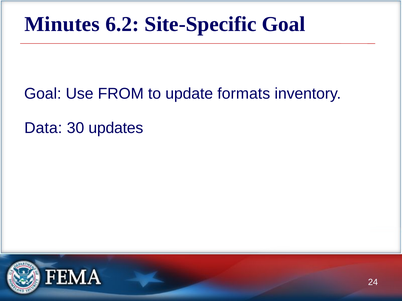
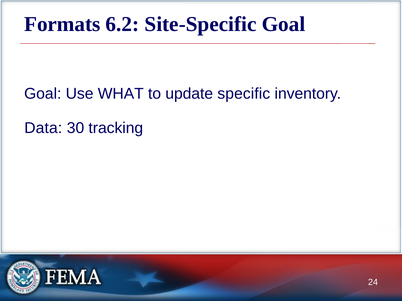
Minutes: Minutes -> Formats (62, 24)
FROM: FROM -> WHAT (121, 94)
formats: formats -> specific (244, 94)
updates: updates -> tracking (116, 128)
